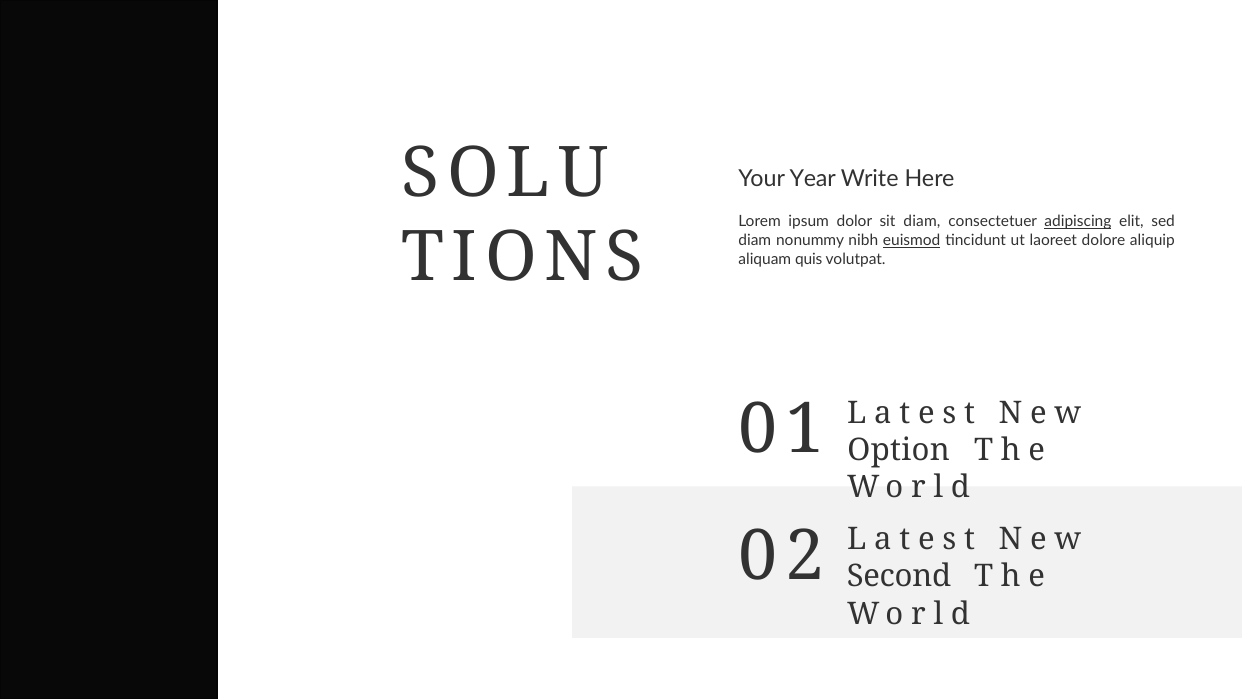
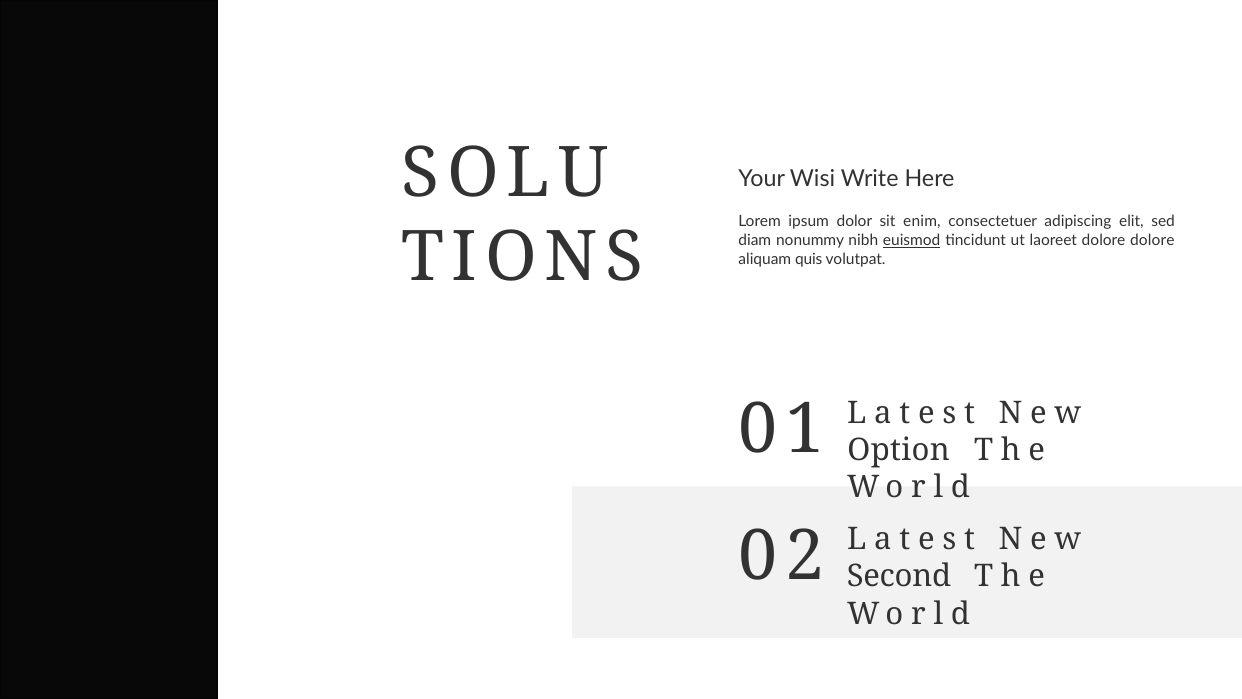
Year: Year -> Wisi (813, 179)
sit diam: diam -> enim (922, 222)
adipiscing underline: present -> none (1078, 222)
dolore aliquip: aliquip -> dolore (1152, 240)
